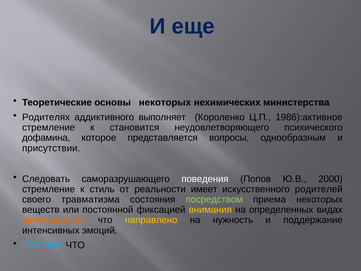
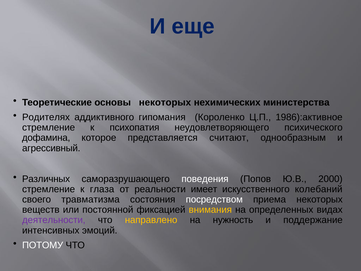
выполняет: выполняет -> гипомания (162, 117)
становится: становится -> психопатия (135, 127)
вопросы: вопросы -> считают (229, 138)
присутствии: присутствии -> агрессивный (51, 148)
Следовать: Следовать -> Различных (46, 179)
стиль: стиль -> глаза (102, 189)
родителей: родителей -> колебаний (319, 189)
посредством colour: light green -> white (214, 199)
деятельности colour: orange -> purple (54, 220)
ПОТОМУ colour: light blue -> white (43, 245)
